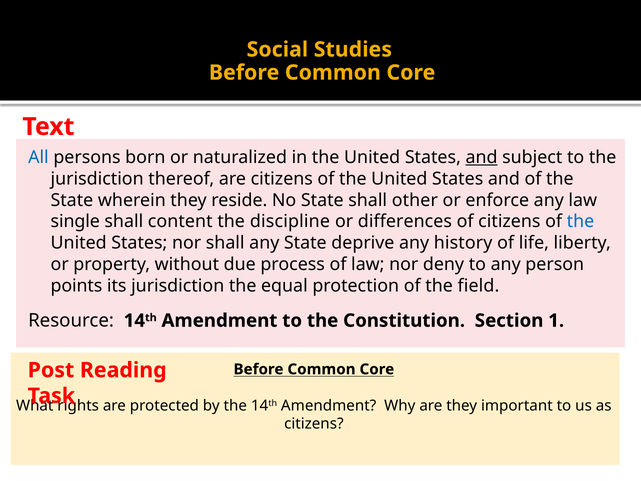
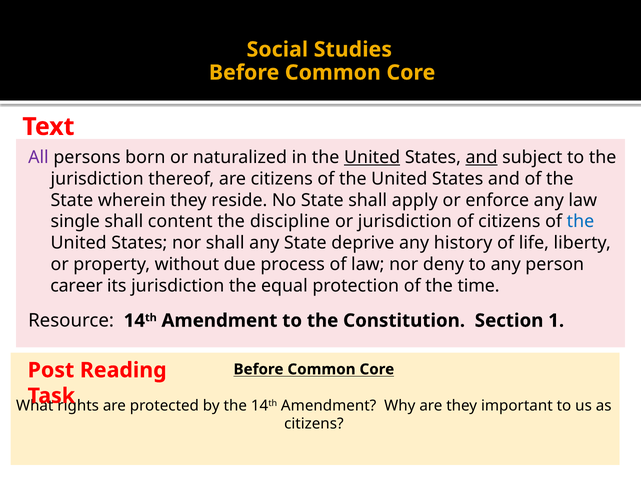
All colour: blue -> purple (38, 157)
United underline: none -> present (372, 157)
other: other -> apply (415, 200)
or differences: differences -> jurisdiction (405, 221)
points: points -> career (77, 286)
field: field -> time (479, 286)
